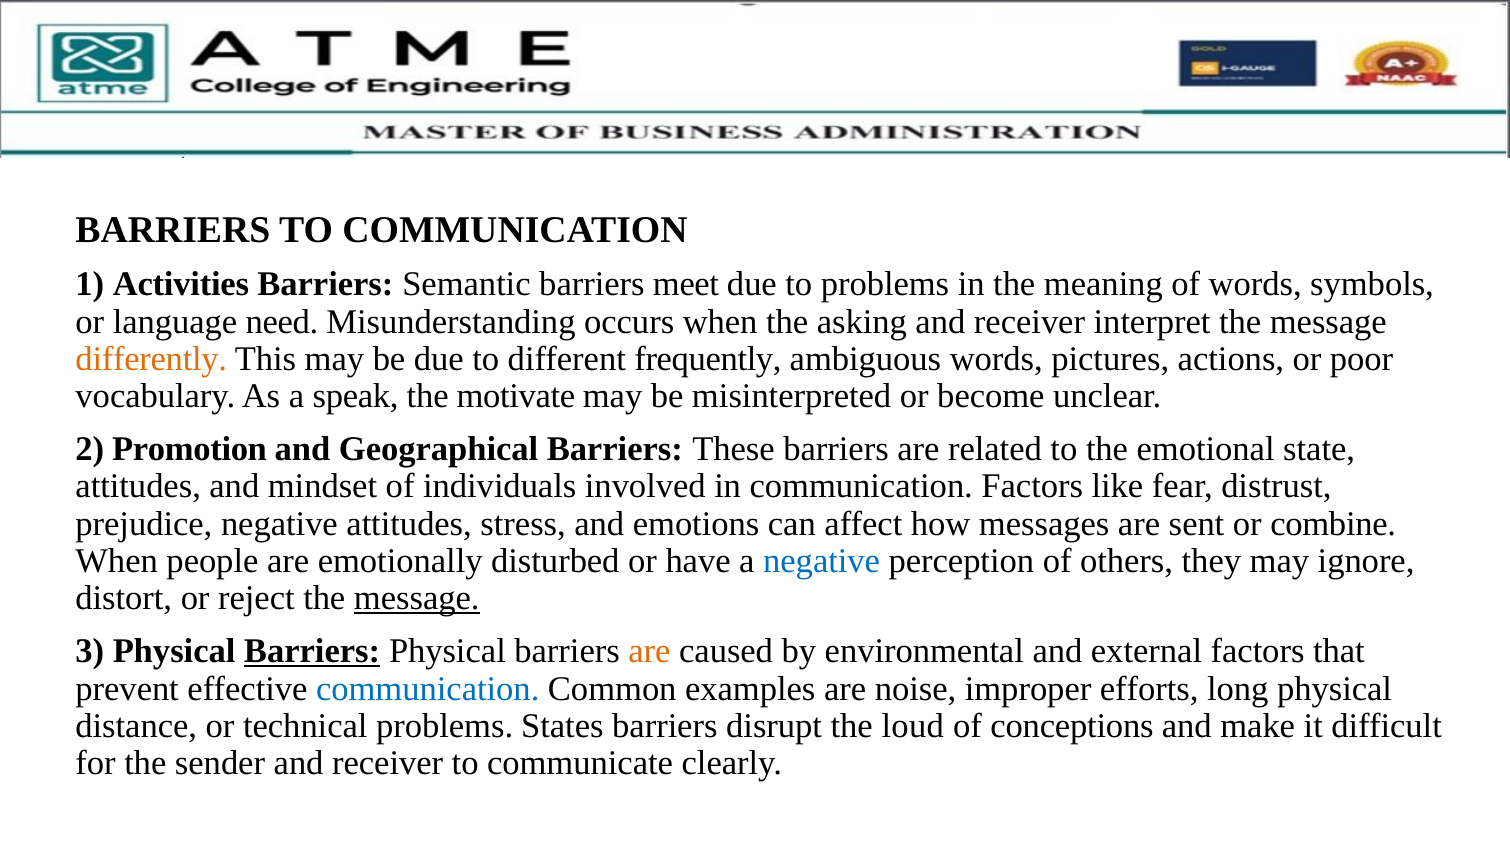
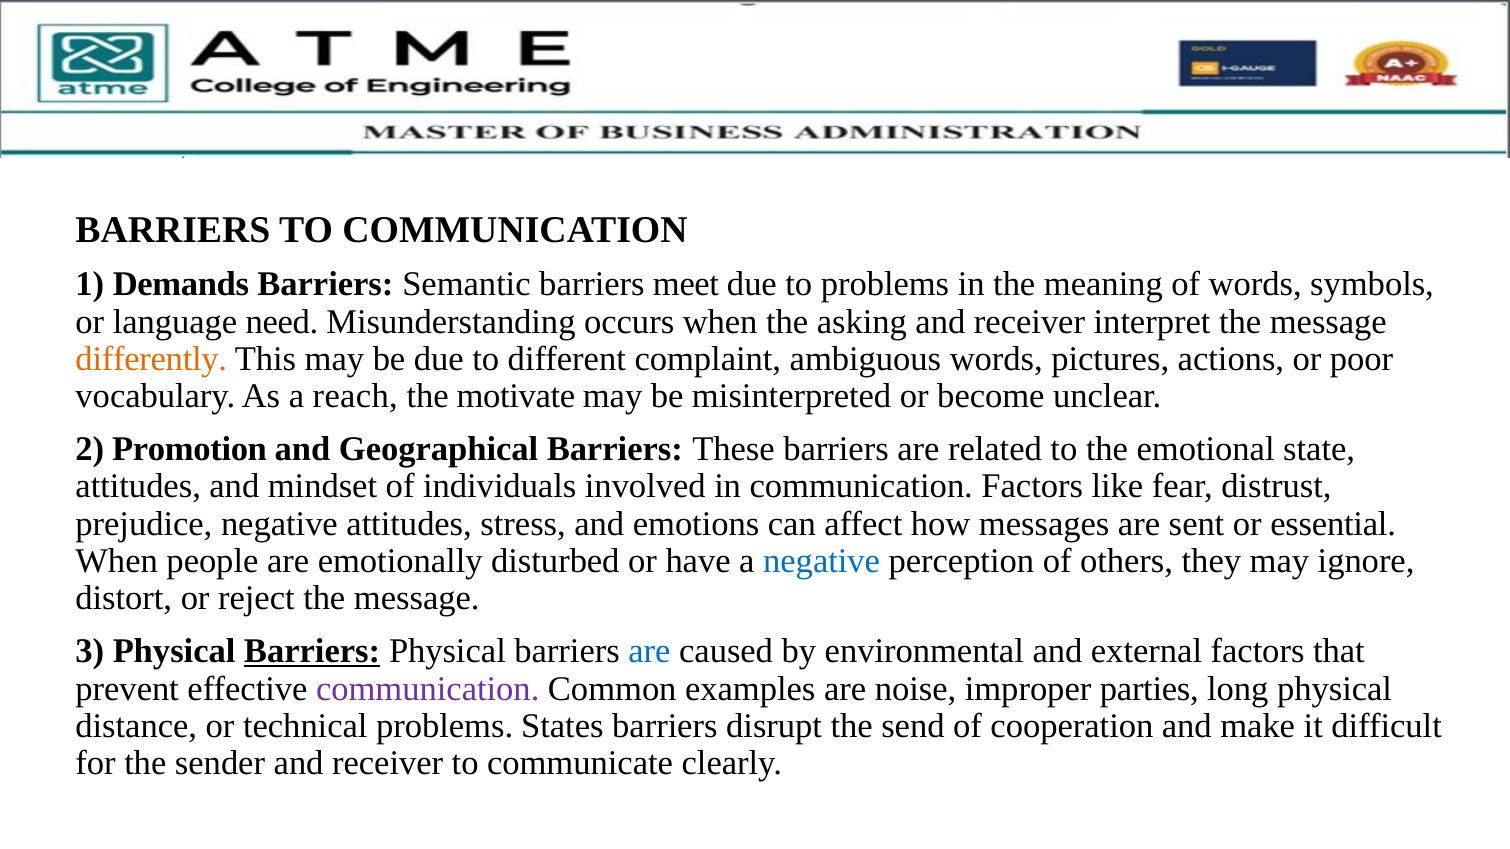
Activities: Activities -> Demands (181, 284)
frequently: frequently -> complaint (708, 359)
speak: speak -> reach (355, 396)
combine: combine -> essential (1333, 524)
message underline: present -> none (417, 599)
are colour: orange -> blue (649, 652)
communication colour: blue -> purple (428, 689)
efforts: efforts -> parties (1149, 689)
loud: loud -> send (913, 726)
conceptions: conceptions -> cooperation (1072, 726)
